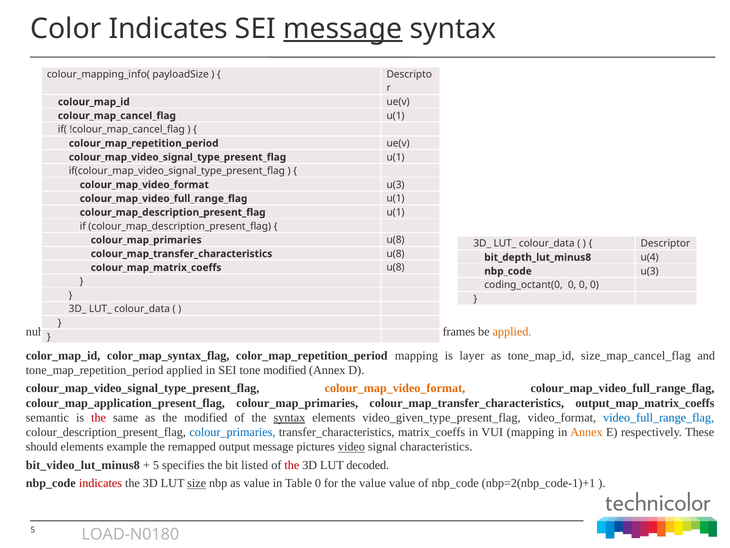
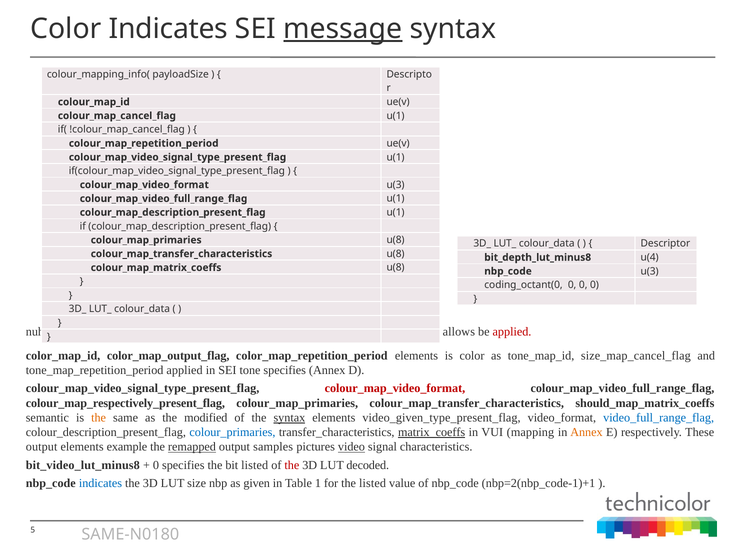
frames: frames -> allows (459, 332)
applied colour: orange -> red (512, 332)
color_map_syntax_flag: color_map_syntax_flag -> color_map_output_flag (168, 355)
color_map_repetition_period mapping: mapping -> elements (417, 355)
is layer: layer -> color (472, 355)
tone modified: modified -> specifies (285, 370)
colour_map_video_format colour: orange -> red (395, 388)
colour_map_application_present_flag: colour_map_application_present_flag -> colour_map_respectively_present_flag (125, 403)
output_map_matrix_coeffs: output_map_matrix_coeffs -> should_map_matrix_coeffs (645, 403)
the colour: red -> orange (99, 417)
matrix_coeffs underline: none -> present (432, 432)
should: should -> output (42, 447)
remapped underline: none -> present (192, 447)
output message: message -> samples (273, 447)
5: 5 -> 0 (156, 465)
indicates colour: red -> blue (100, 483)
size underline: present -> none (197, 483)
as value: value -> given (257, 483)
Table 0: 0 -> 1 (318, 483)
the value: value -> listed (373, 483)
LOAD-N0180: LOAD-N0180 -> SAME-N0180 (130, 534)
